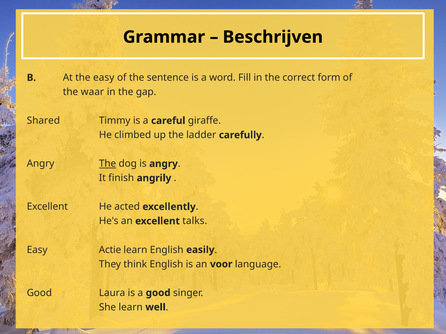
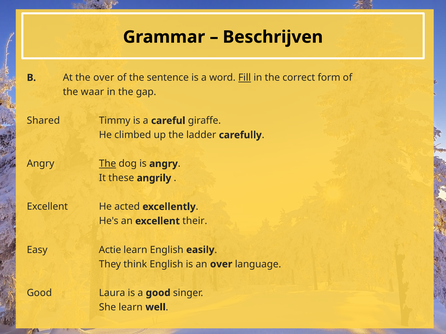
the easy: easy -> over (104, 78)
Fill underline: none -> present (245, 78)
finish: finish -> these (121, 178)
talks: talks -> their (195, 221)
an voor: voor -> over (221, 264)
